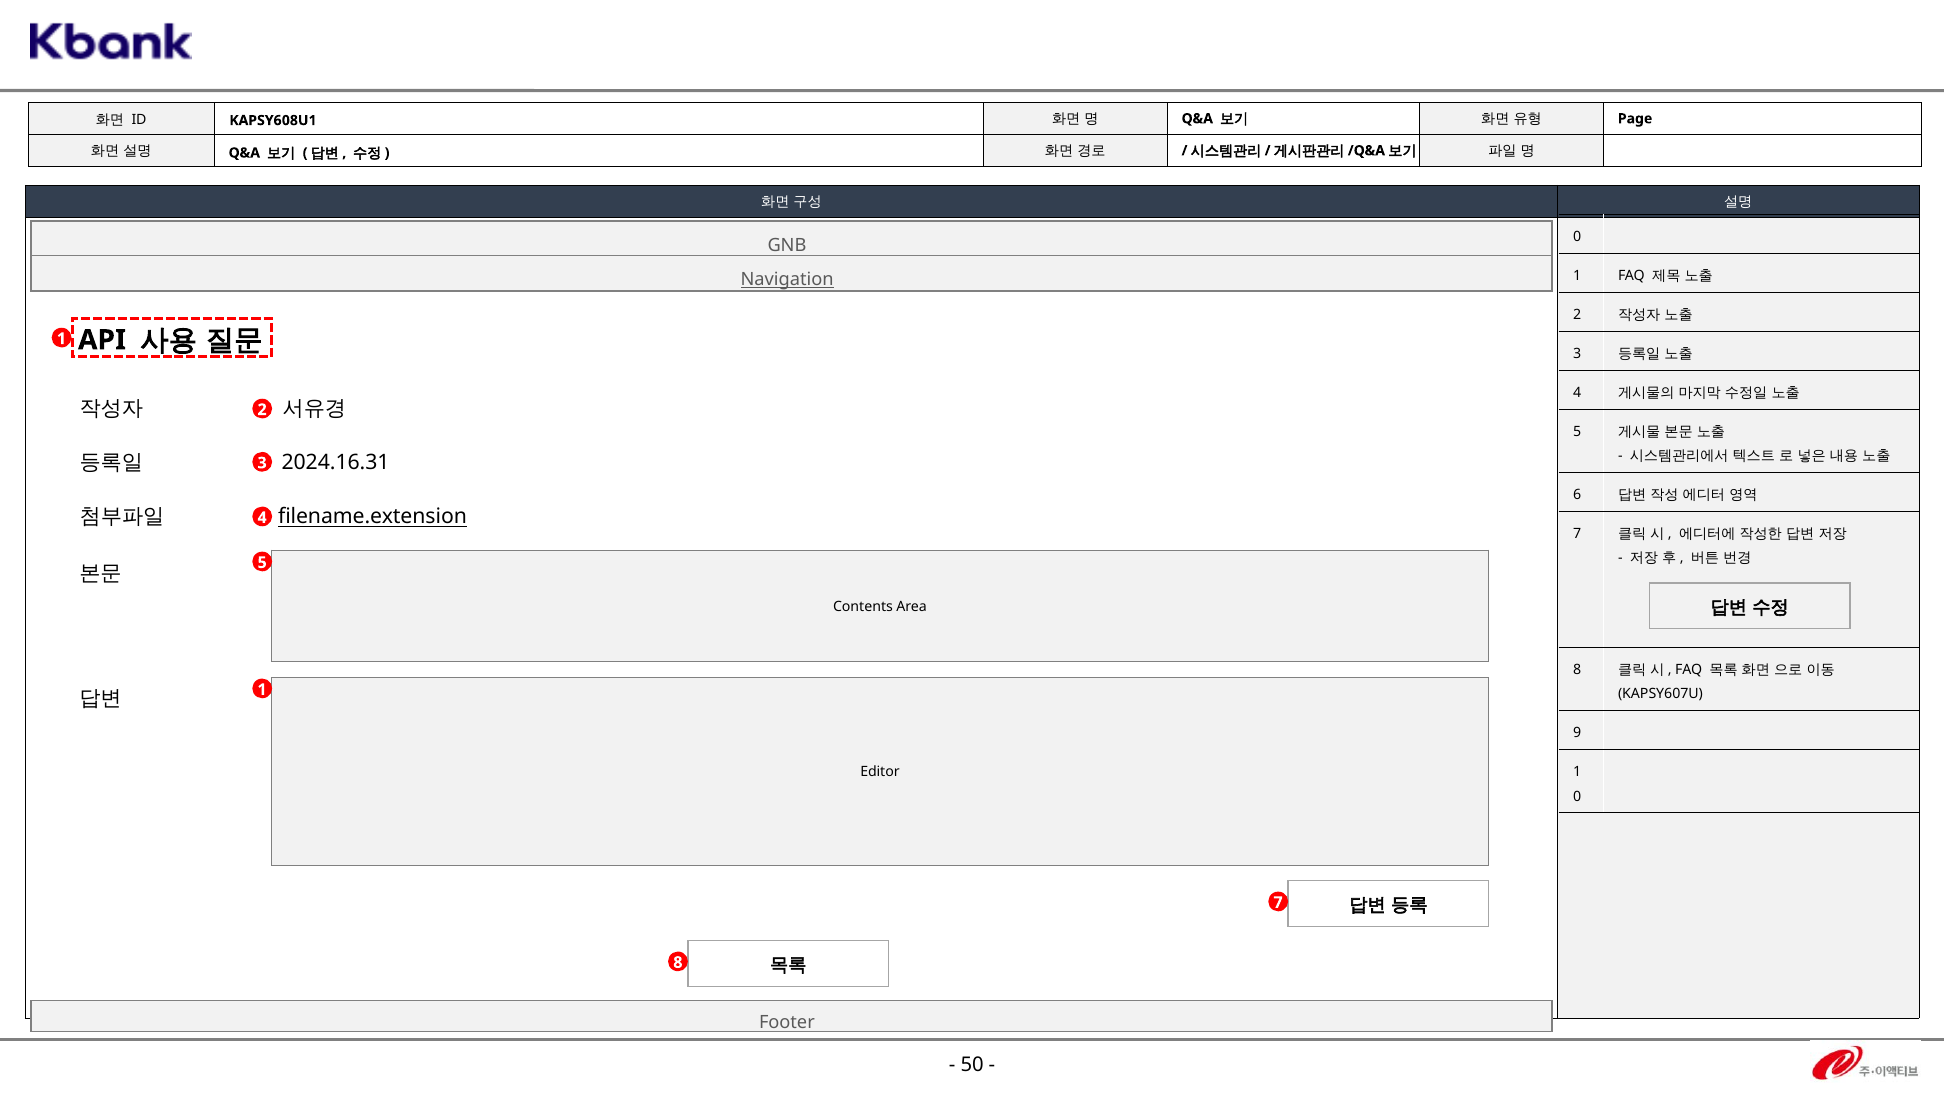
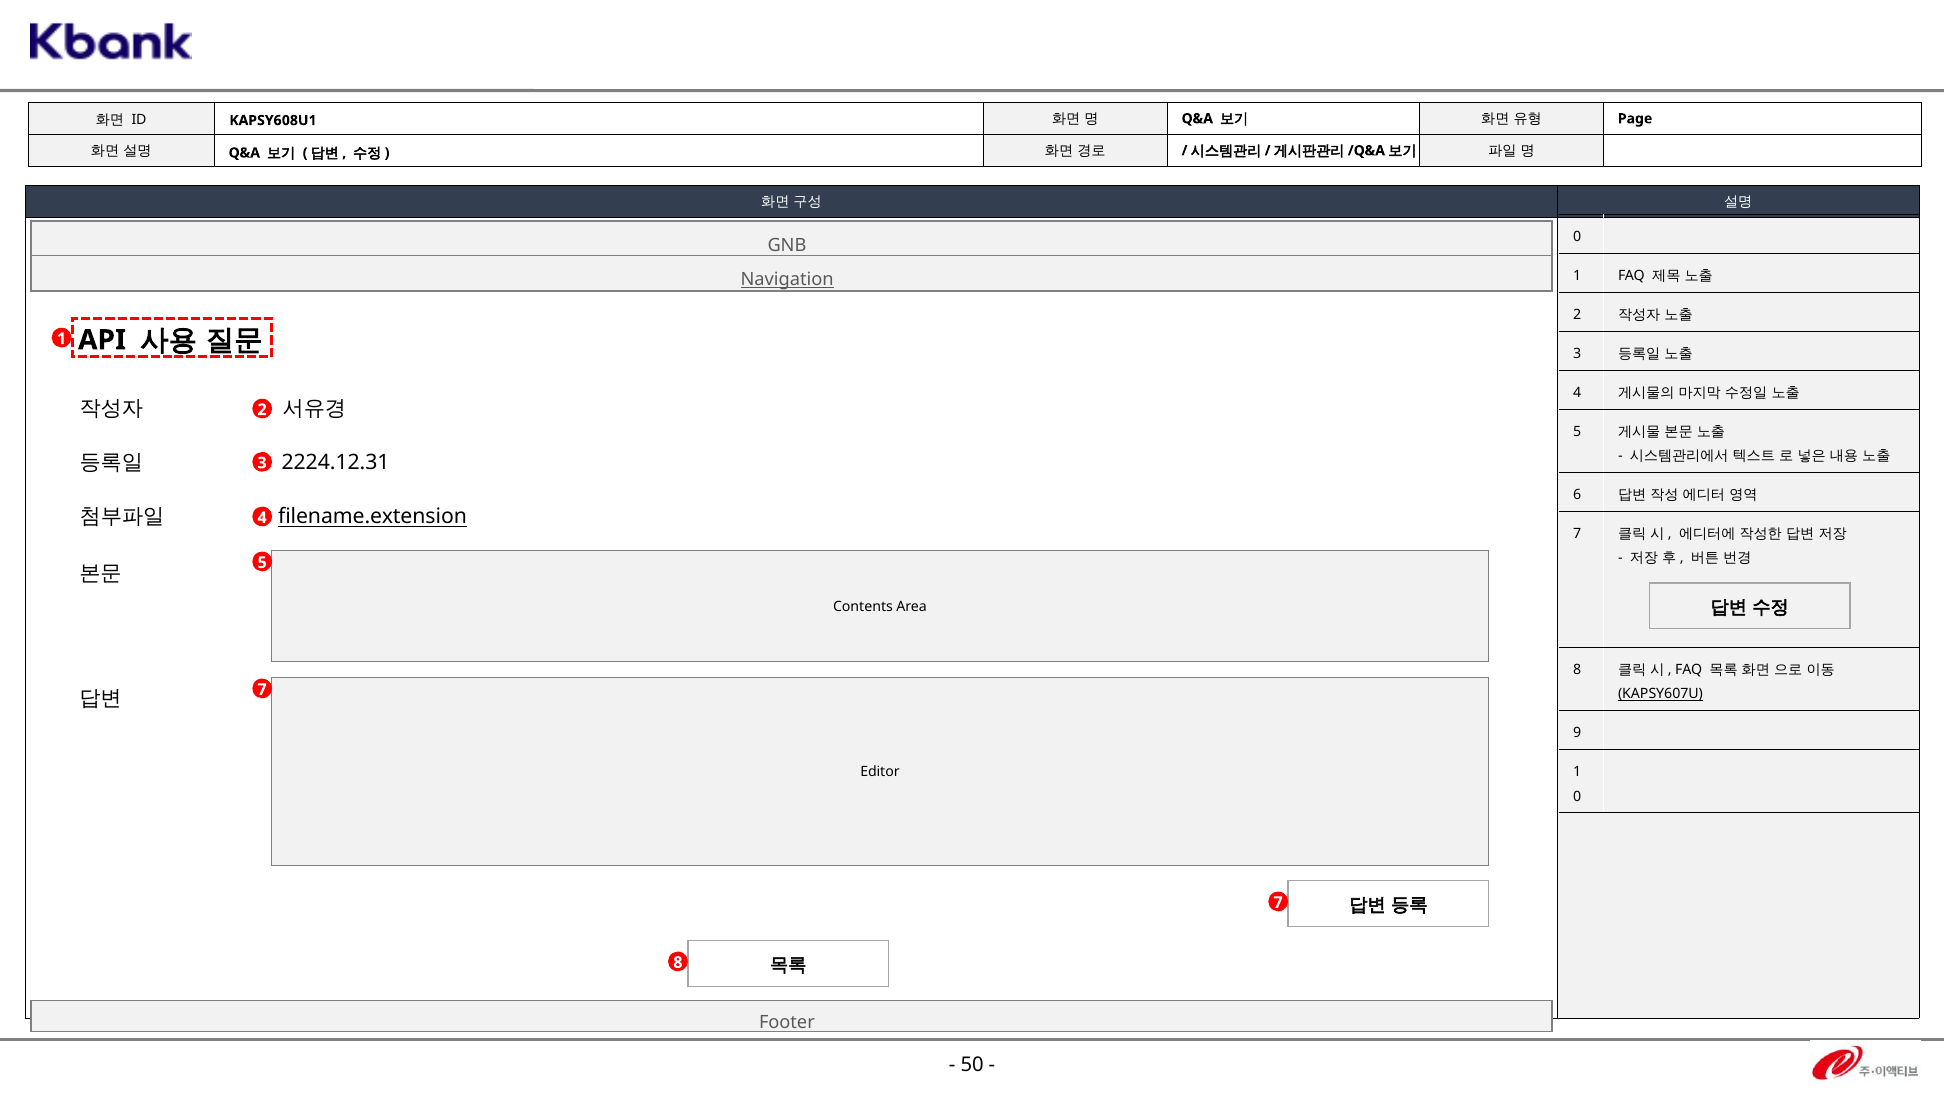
2024.16.31: 2024.16.31 -> 2224.12.31 (336, 463)
KAPSY607U underline: none -> present (1661, 694)
1: 1 -> 7 (262, 689)
